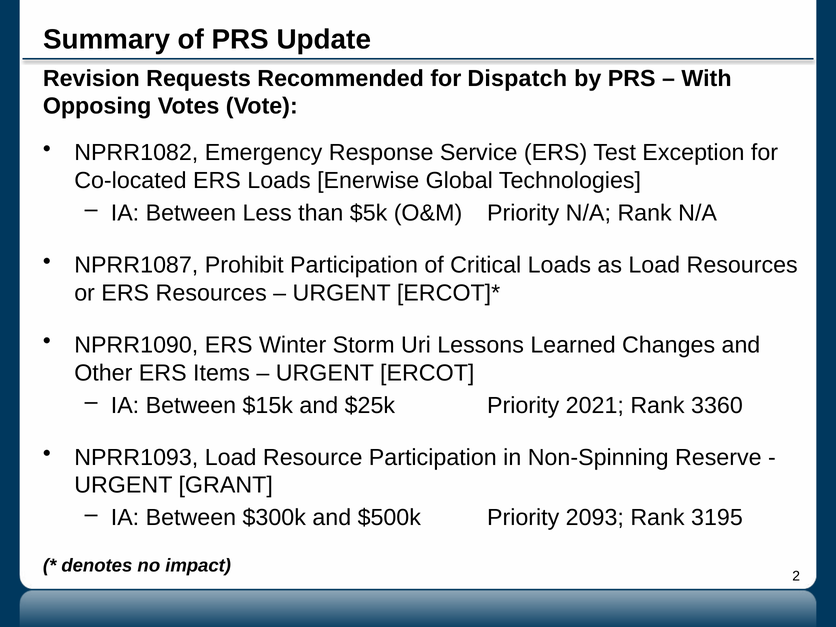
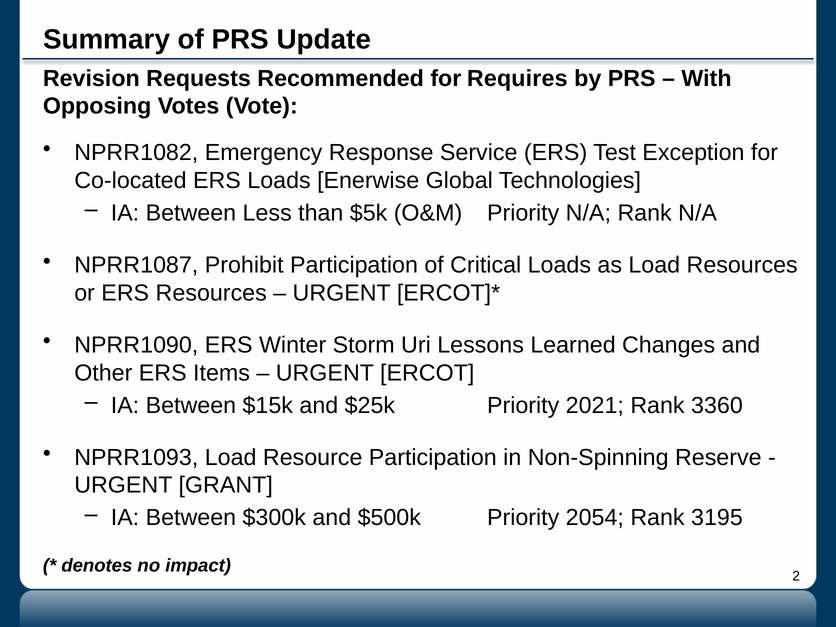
Dispatch: Dispatch -> Requires (517, 78)
2093: 2093 -> 2054 (595, 518)
